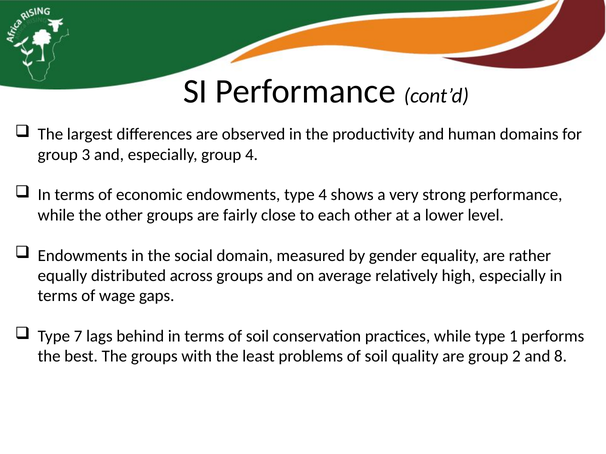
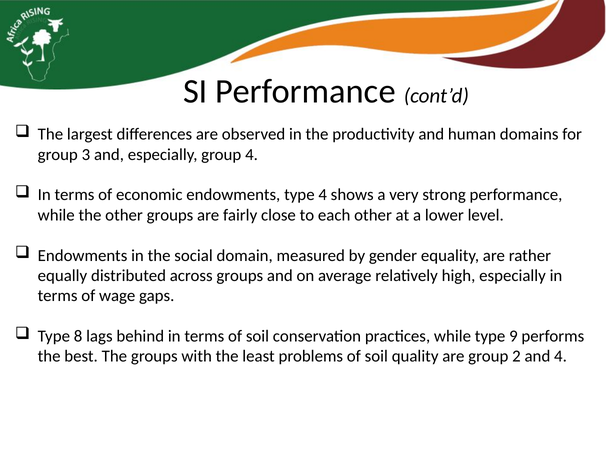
7: 7 -> 8 (78, 337)
1: 1 -> 9 (513, 337)
and 8: 8 -> 4 (561, 357)
